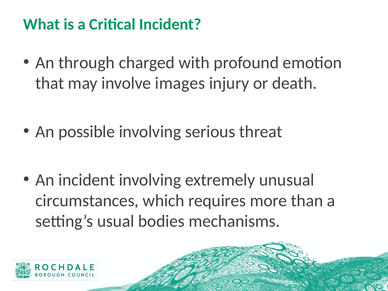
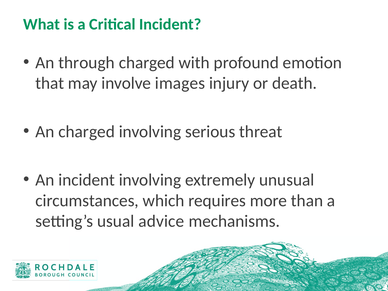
An possible: possible -> charged (87, 132)
bodies: bodies -> advice (161, 221)
